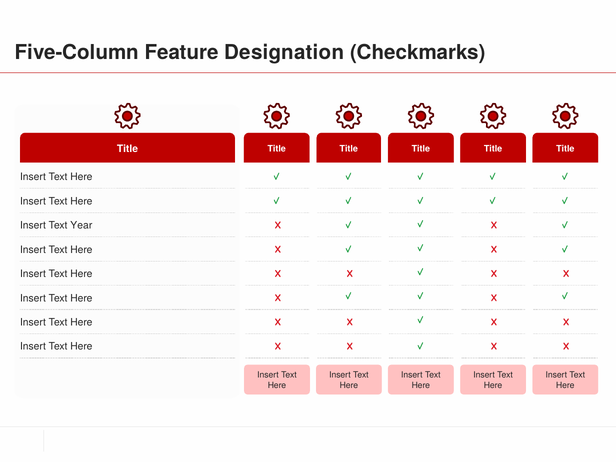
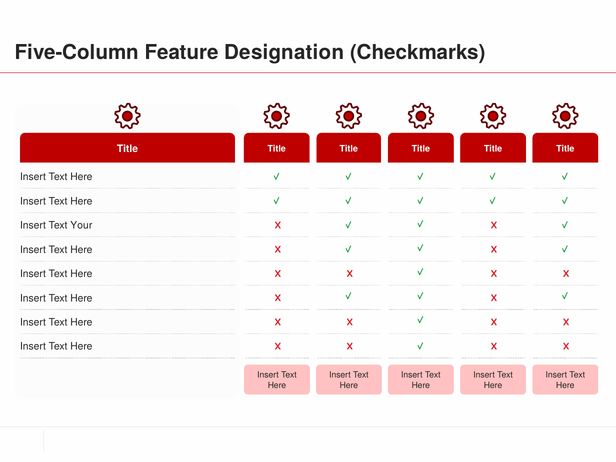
Year: Year -> Your (81, 225)
